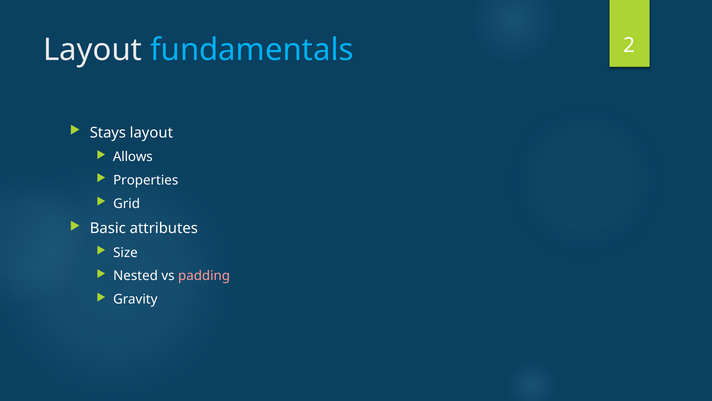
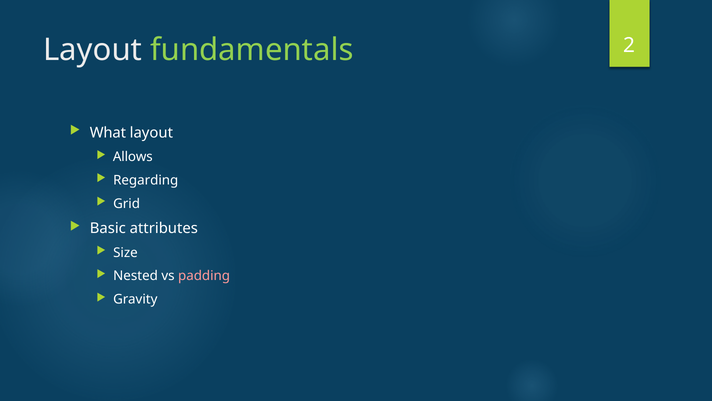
fundamentals colour: light blue -> light green (252, 50)
Stays: Stays -> What (108, 133)
Properties: Properties -> Regarding (146, 180)
